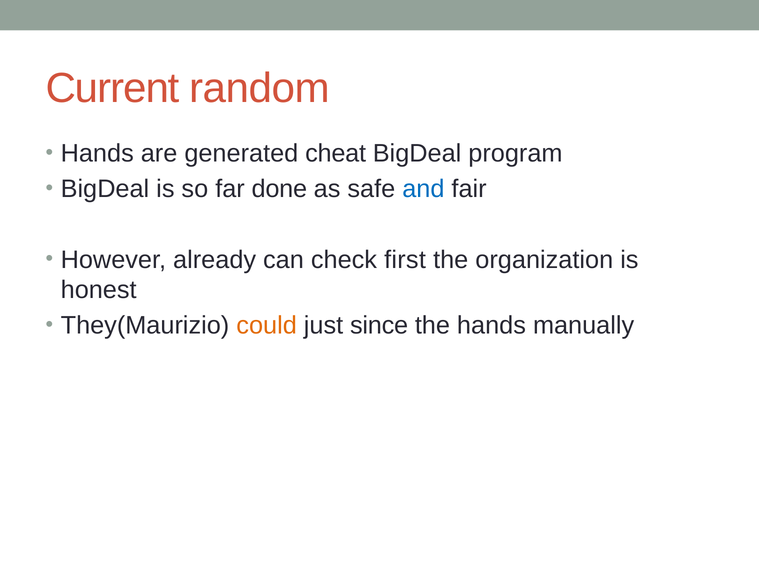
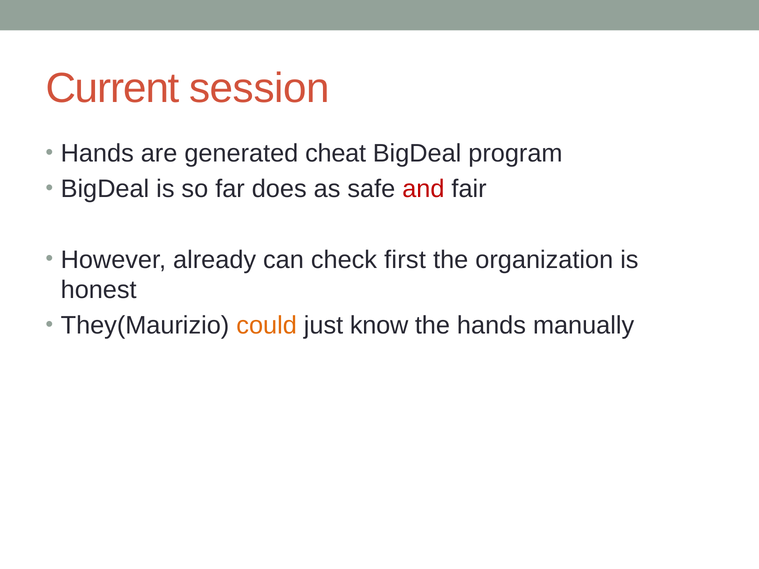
random: random -> session (259, 88)
done: done -> does (279, 189)
and colour: blue -> red (423, 189)
since: since -> know (379, 326)
